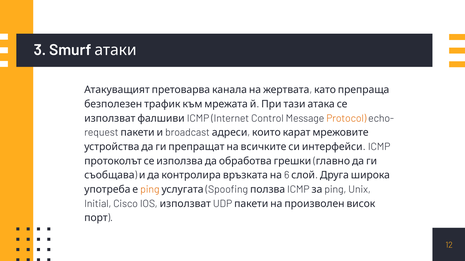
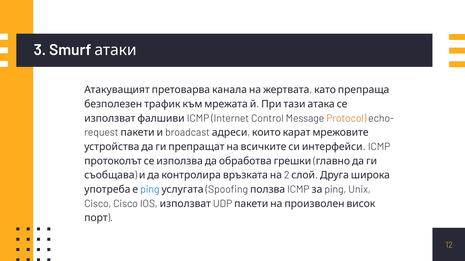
6: 6 -> 2 (287, 176)
ping colour: orange -> blue (150, 190)
Initial: Initial -> Cisco (98, 204)
